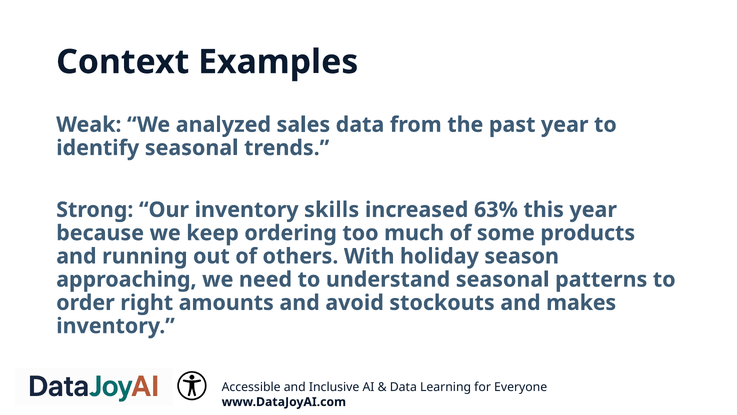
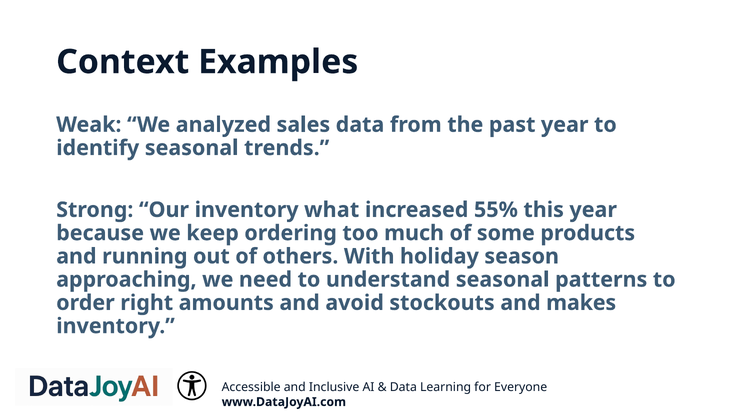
skills: skills -> what (332, 210)
63%: 63% -> 55% (496, 210)
